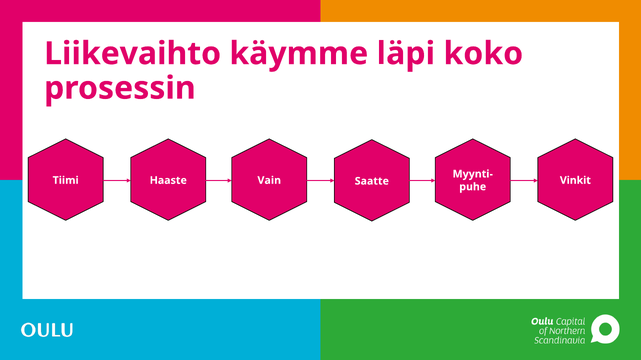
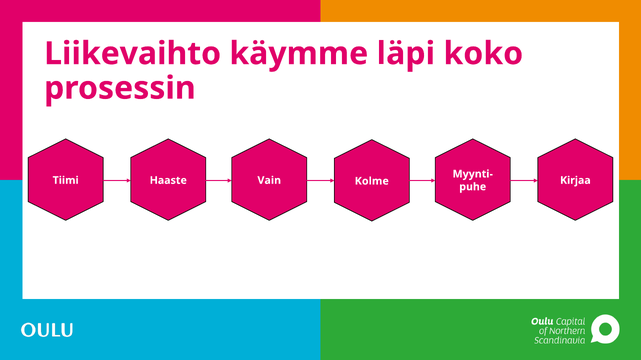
Saatte: Saatte -> Kolme (372, 181)
Vinkit: Vinkit -> Kirjaa (575, 181)
